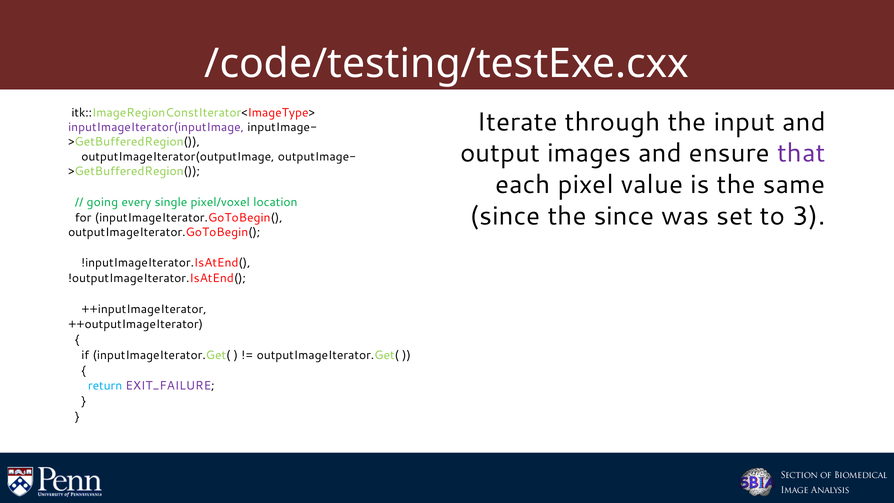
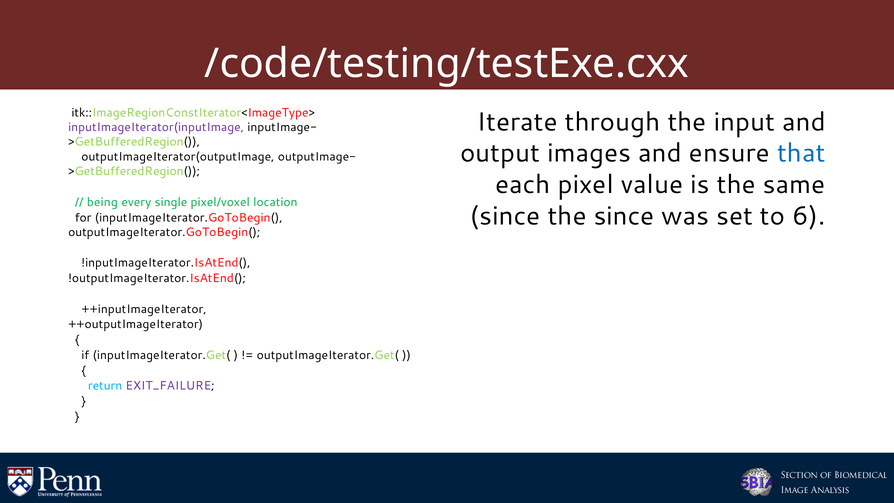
that colour: purple -> blue (801, 153)
going: going -> being (102, 202)
3: 3 -> 6 (809, 216)
